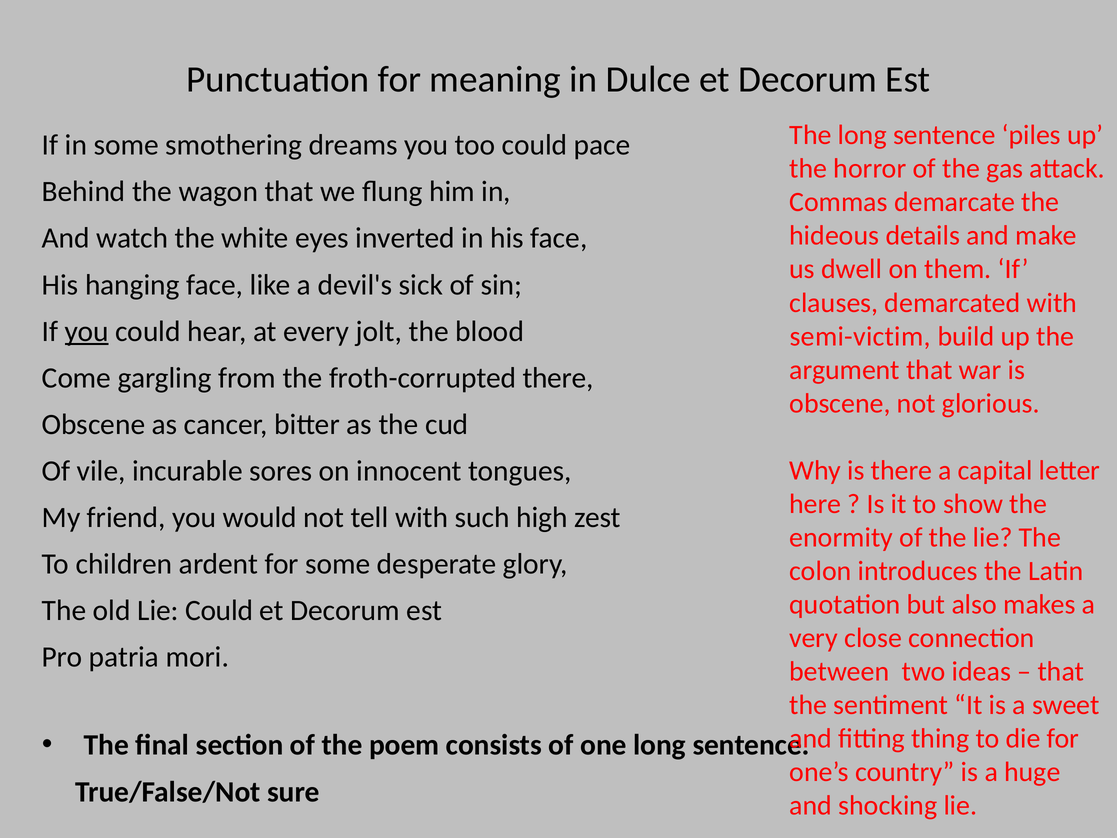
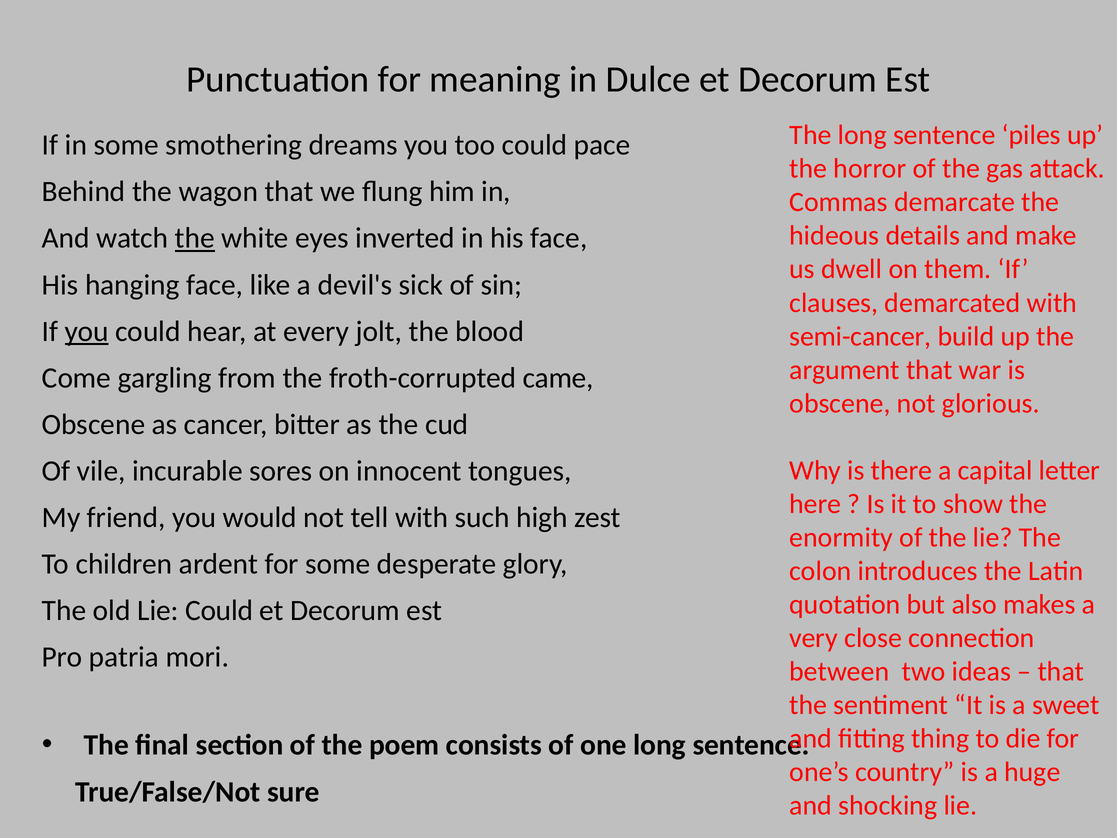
the underline: none -> present (195, 238)
semi-victim: semi-victim -> semi-cancer (860, 336)
froth-corrupted there: there -> came (558, 378)
